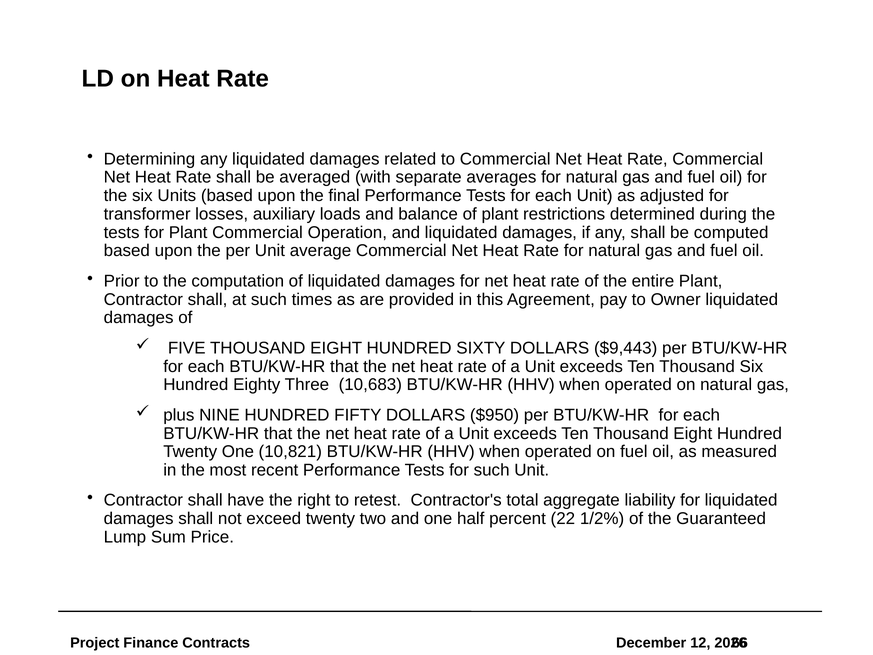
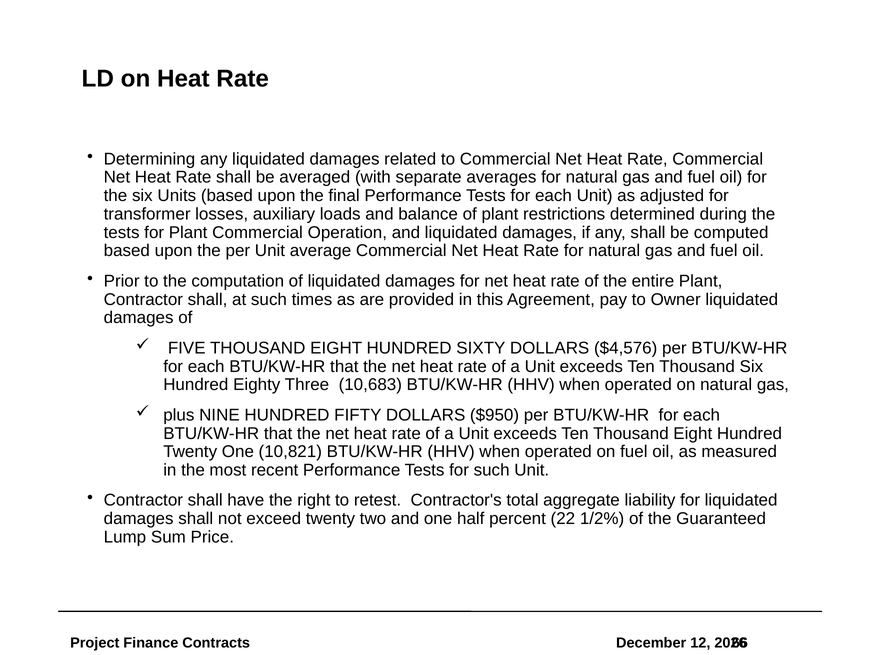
$9,443: $9,443 -> $4,576 (626, 348)
